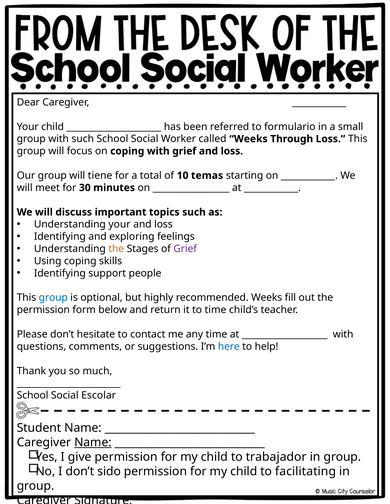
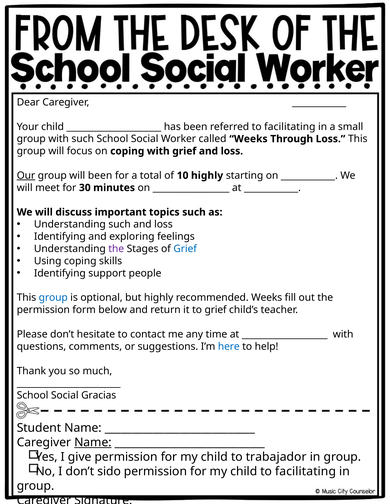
referred to formulario: formulario -> facilitating (290, 127)
Our underline: none -> present (26, 176)
will tiene: tiene -> been (100, 176)
10 temas: temas -> highly (207, 176)
Understanding your: your -> such (120, 225)
the colour: orange -> purple (116, 249)
Grief colour: purple -> blue (185, 249)
to time: time -> grief (216, 310)
Escolar: Escolar -> Gracias (99, 396)
